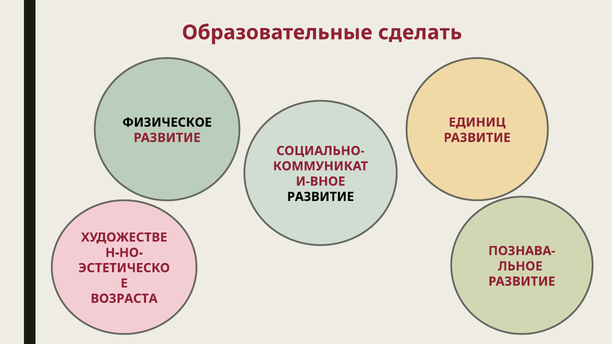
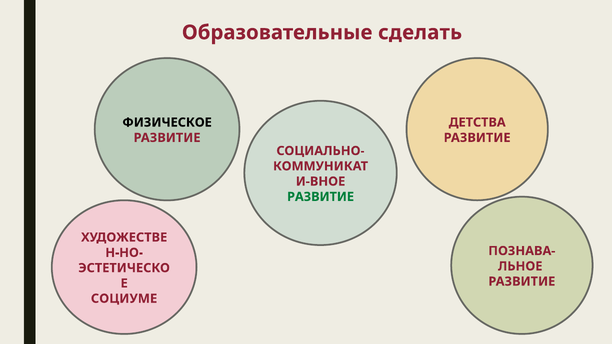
ЕДИНИЦ: ЕДИНИЦ -> ДЕТСТВА (477, 122)
РАЗВИТИЕ colour: black -> green (321, 197)
ВОЗРАСТА: ВОЗРАСТА -> СОЦИУМЕ (124, 299)
